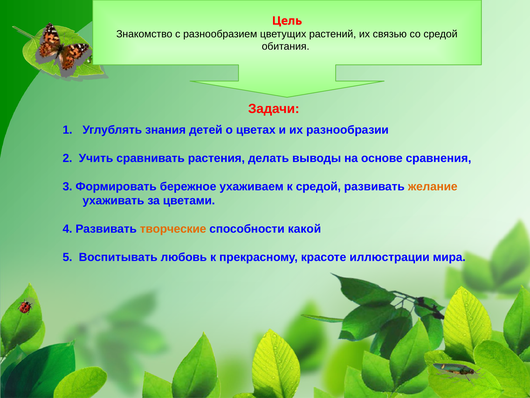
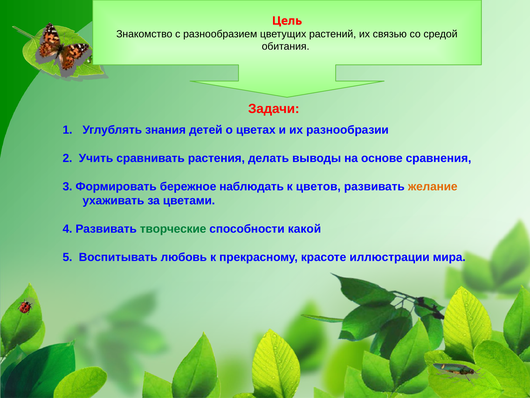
ухаживаем: ухаживаем -> наблюдать (252, 186)
к средой: средой -> цветов (318, 186)
творческие colour: orange -> green (173, 229)
